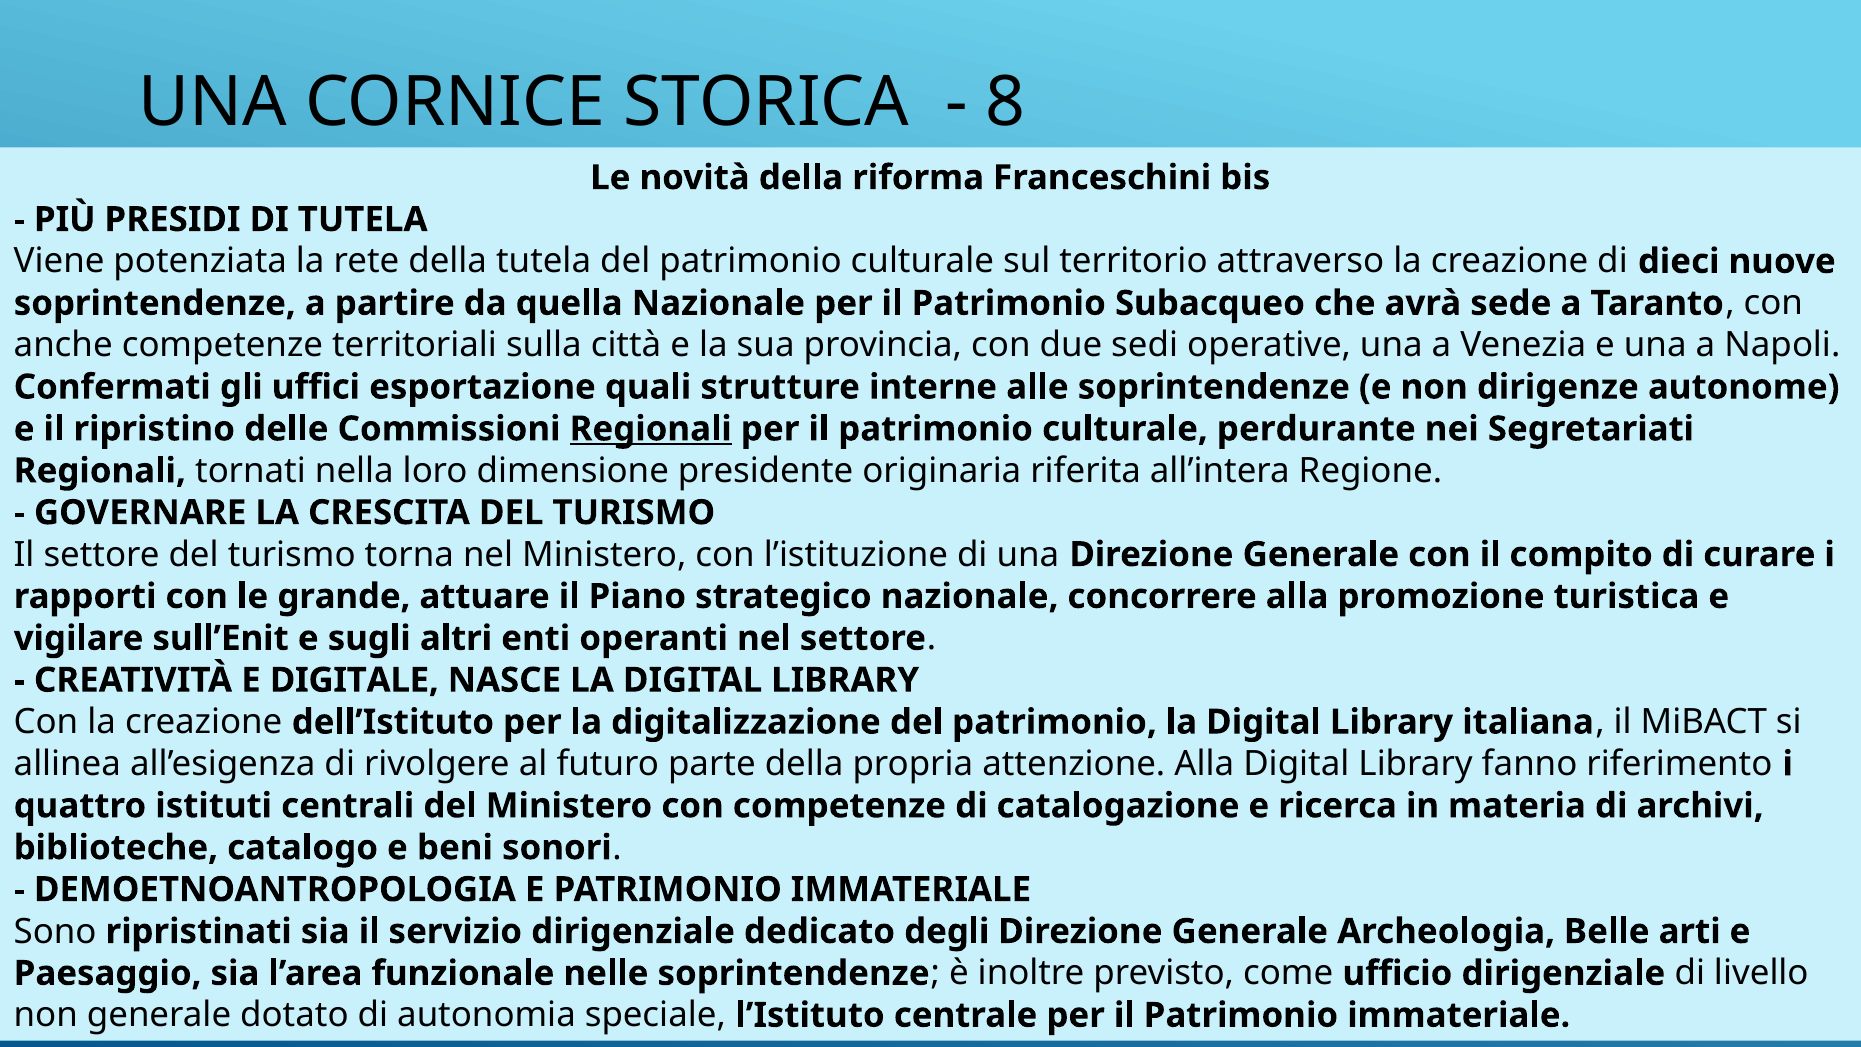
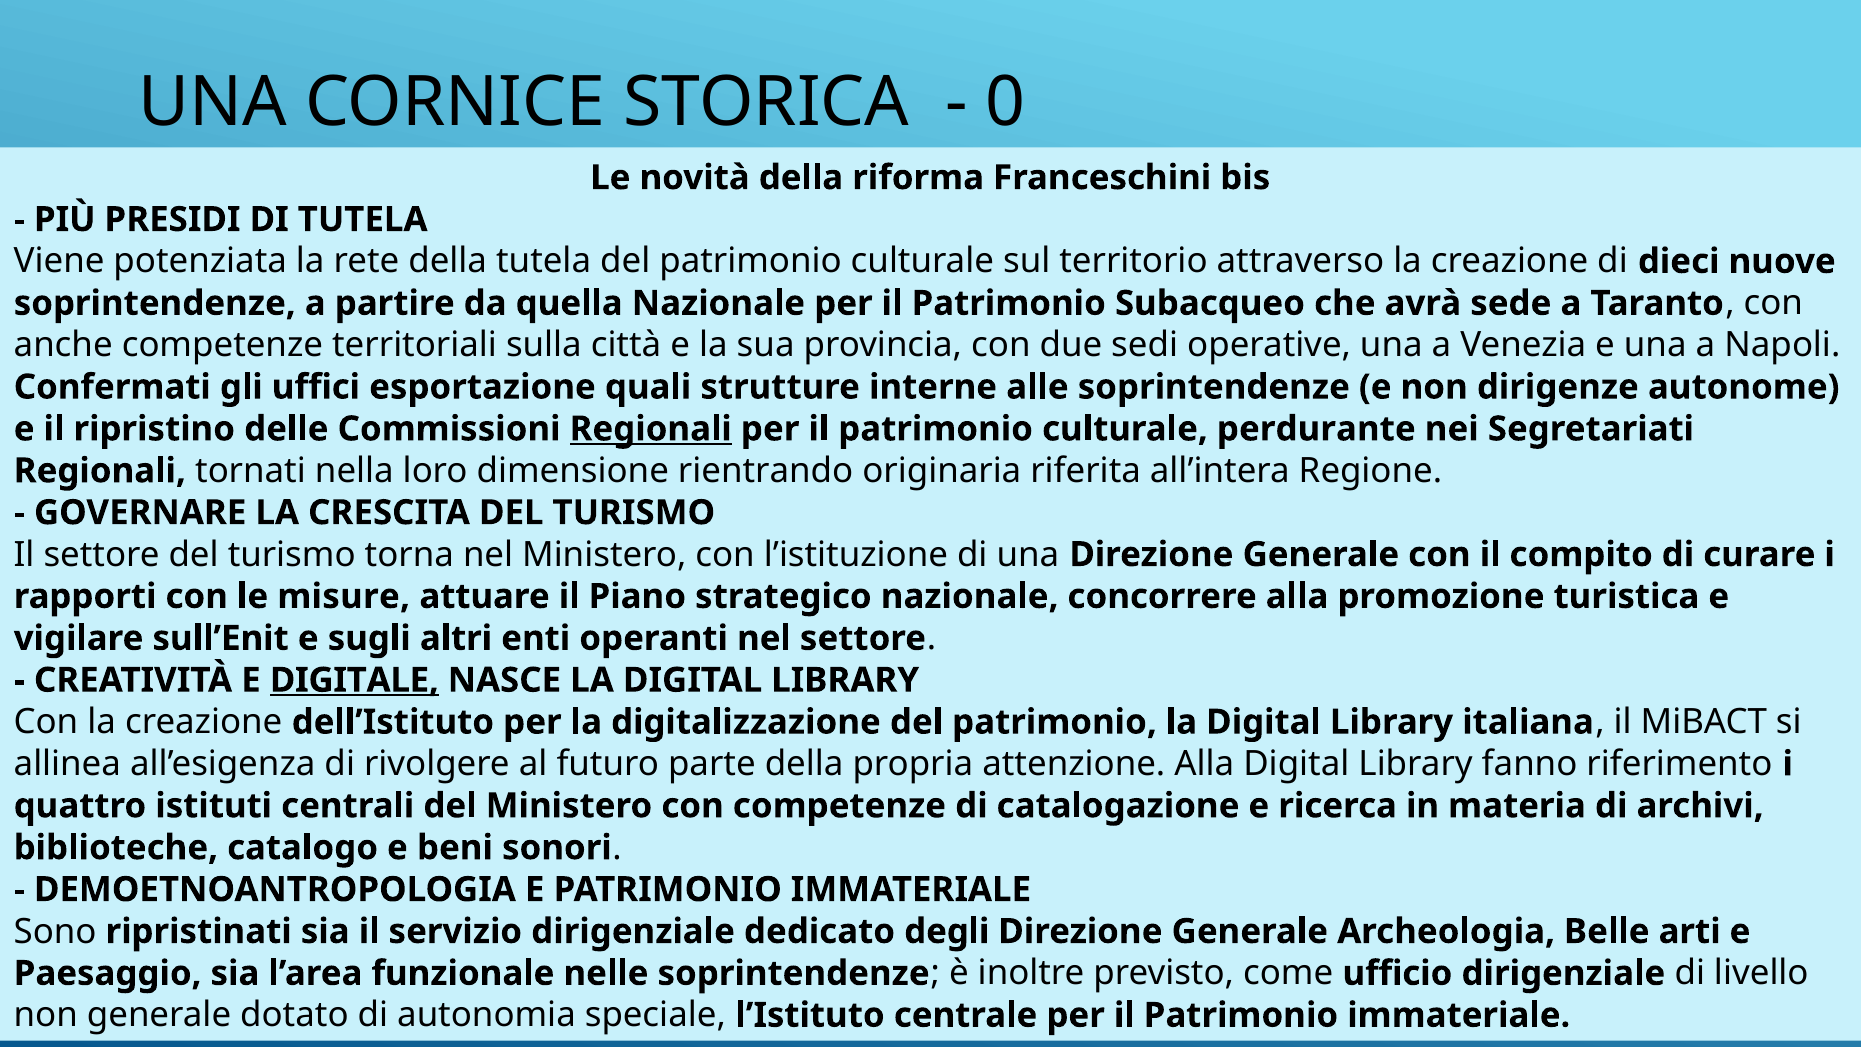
8: 8 -> 0 (1006, 103)
presidente: presidente -> rientrando (766, 471)
grande: grande -> misure (344, 596)
DIGITALE underline: none -> present (354, 680)
